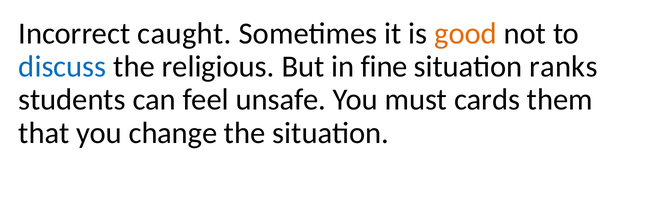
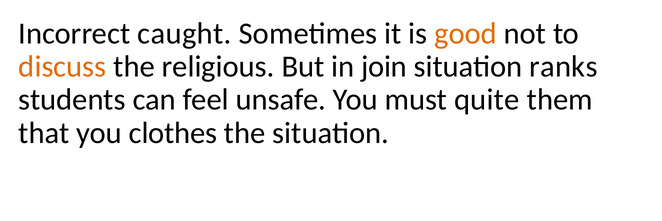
discuss colour: blue -> orange (62, 67)
fine: fine -> join (384, 67)
cards: cards -> quite (487, 100)
change: change -> clothes (173, 133)
